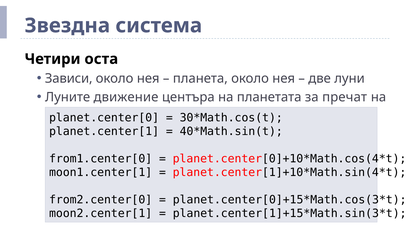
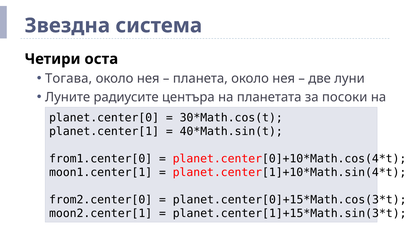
Зависи: Зависи -> Тогава (69, 78)
движение: движение -> радиусите (126, 97)
пречат: пречат -> посоки (345, 97)
